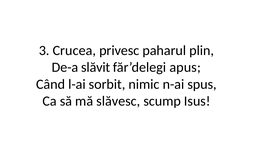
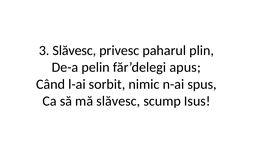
3 Crucea: Crucea -> Slăvesc (74, 51)
slăvit: slăvit -> pelin (96, 68)
